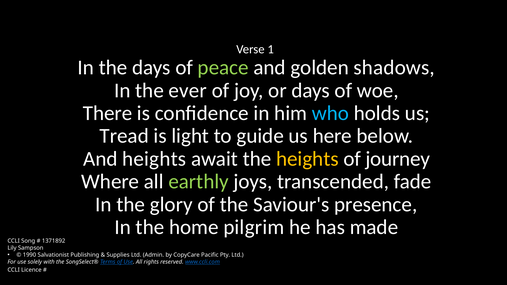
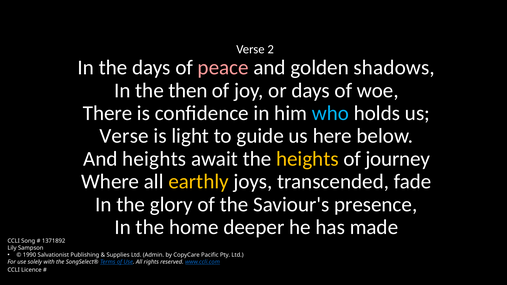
1: 1 -> 2 (271, 49)
peace colour: light green -> pink (223, 68)
ever: ever -> then (188, 90)
Tread: Tread -> Verse (124, 136)
earthly colour: light green -> yellow (199, 182)
pilgrim: pilgrim -> deeper (254, 227)
